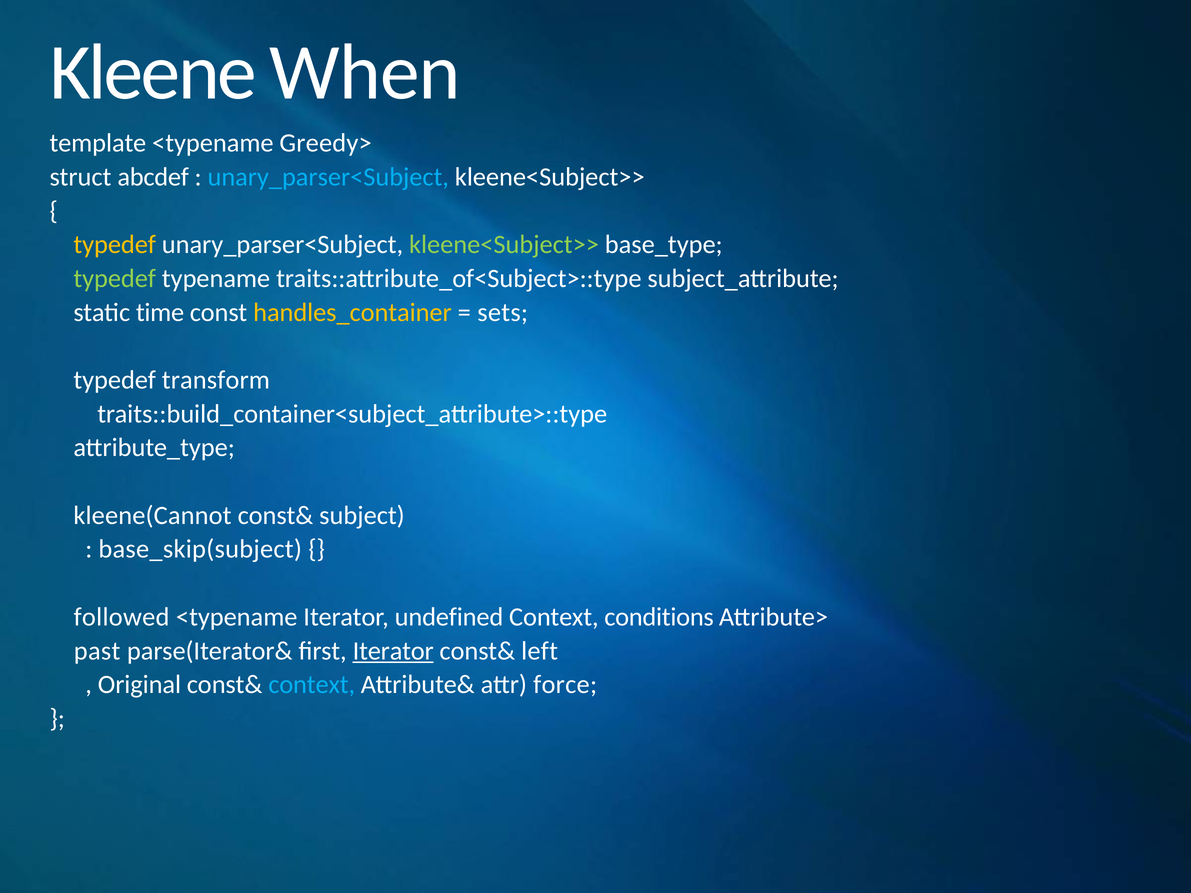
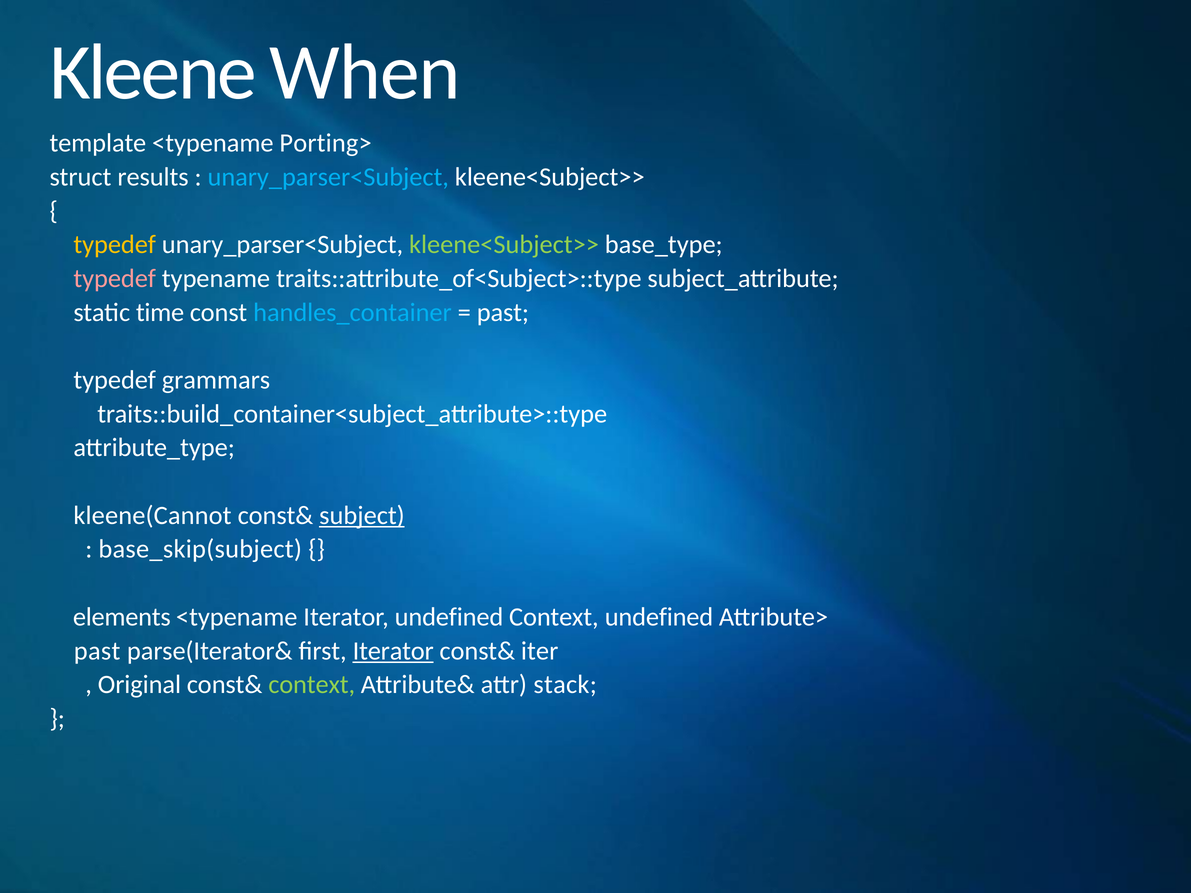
Greedy>: Greedy> -> Porting> (326, 143)
abcdef: abcdef -> results (153, 177)
typedef colour: light green -> pink (115, 279)
handles_container colour: yellow -> light blue (352, 312)
sets: sets -> past (503, 312)
transform: transform -> grammars (216, 380)
subject underline: none -> present (362, 516)
followed: followed -> elements (122, 617)
Context conditions: conditions -> undefined (659, 617)
left: left -> iter (540, 651)
context colour: light blue -> light green (312, 685)
force: force -> stack (565, 685)
